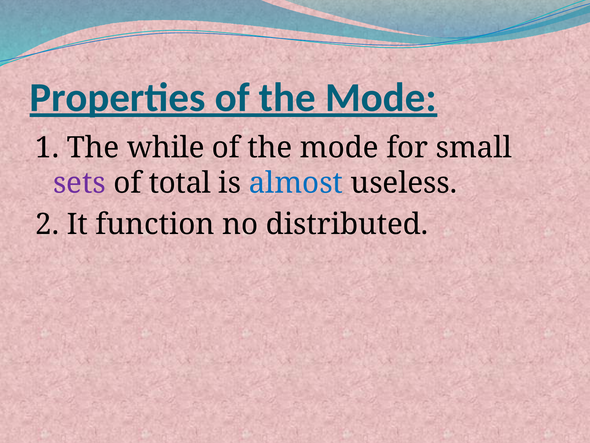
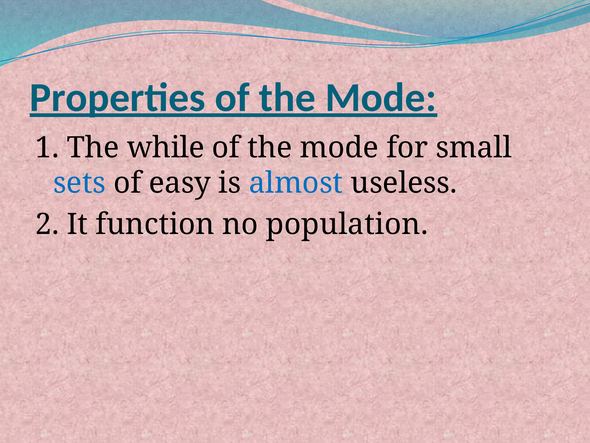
sets colour: purple -> blue (79, 183)
total: total -> easy (180, 183)
distributed: distributed -> population (347, 224)
